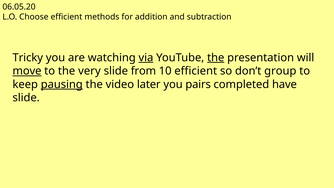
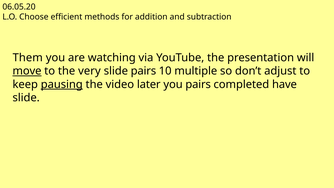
Tricky: Tricky -> Them (28, 58)
via underline: present -> none (146, 58)
the underline: present -> none (216, 58)
slide from: from -> pairs (143, 71)
10 efficient: efficient -> multiple (196, 71)
group: group -> adjust (280, 71)
